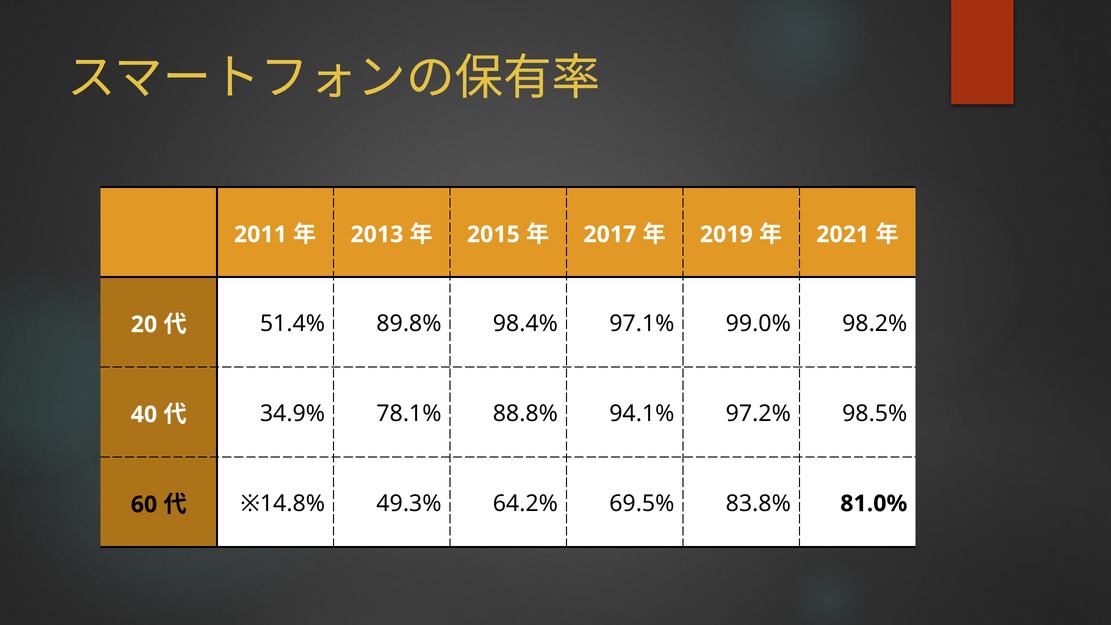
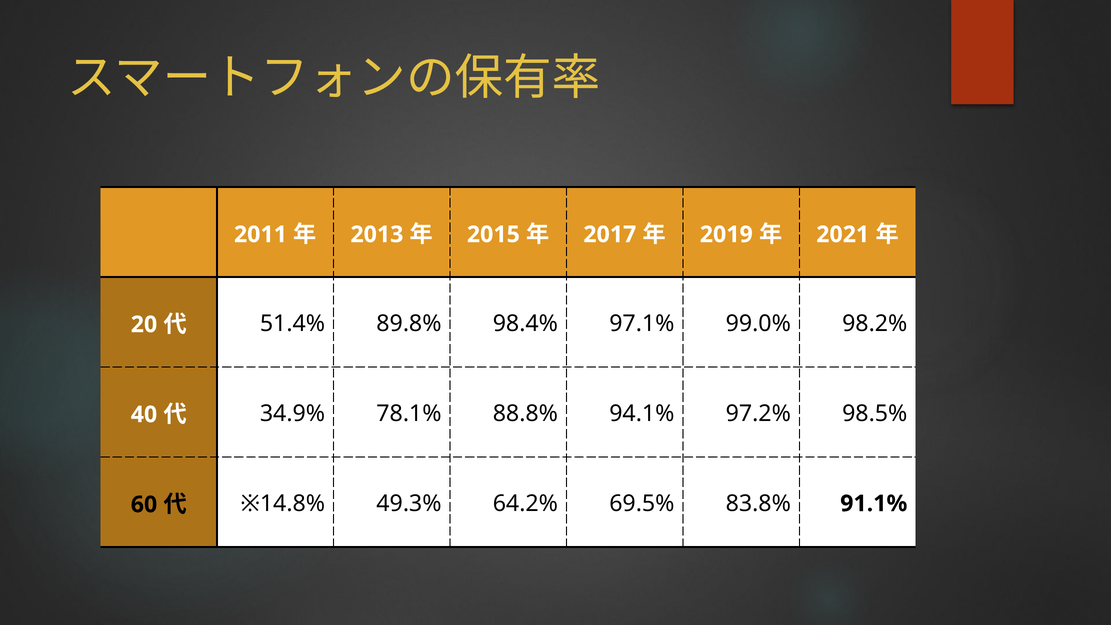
81.0%: 81.0% -> 91.1% (874, 503)
